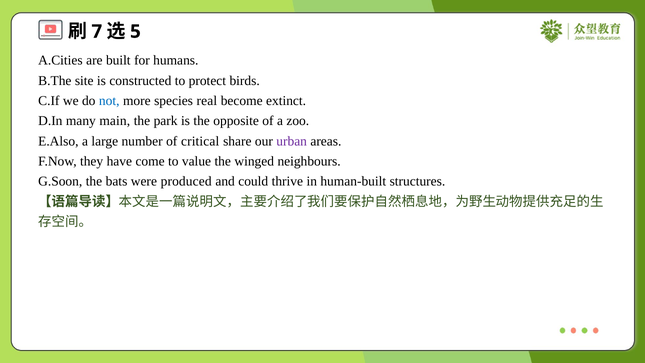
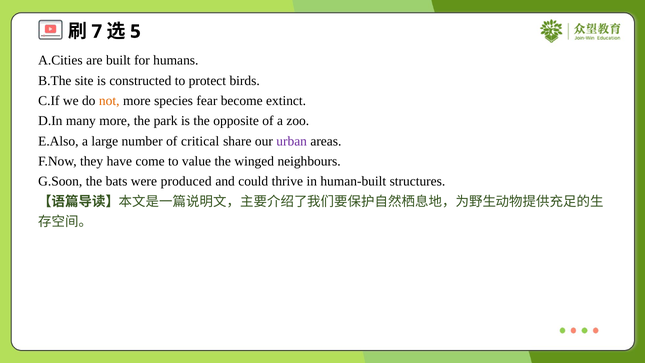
not colour: blue -> orange (109, 101)
real: real -> fear (207, 101)
many main: main -> more (115, 121)
